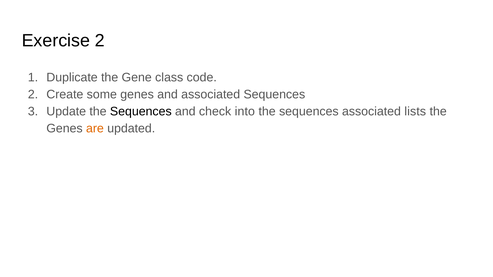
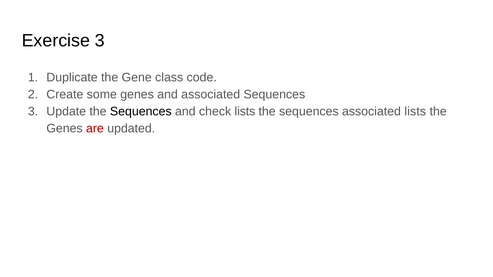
Exercise 2: 2 -> 3 (100, 41)
check into: into -> lists (245, 112)
are colour: orange -> red (95, 129)
